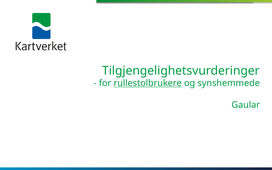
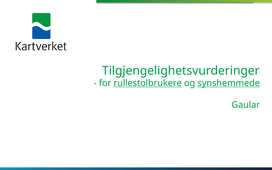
synshemmede underline: none -> present (229, 83)
